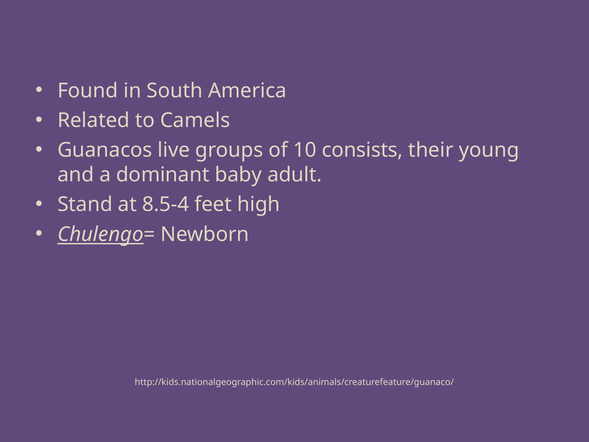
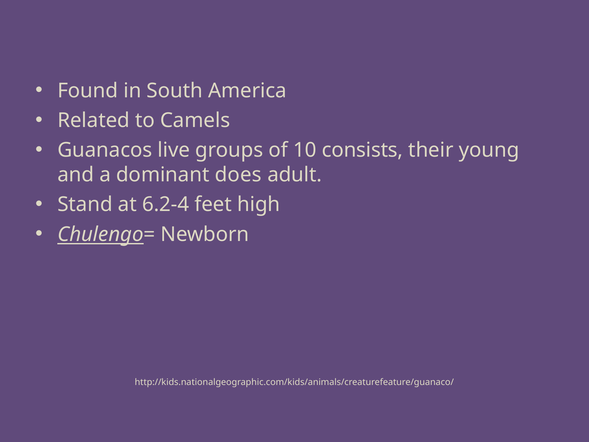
baby: baby -> does (238, 175)
8.5-4: 8.5-4 -> 6.2-4 (166, 204)
